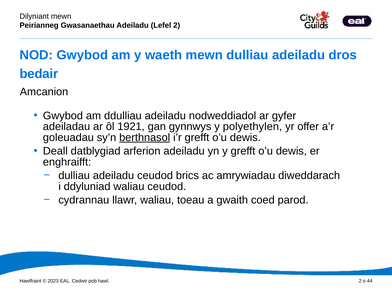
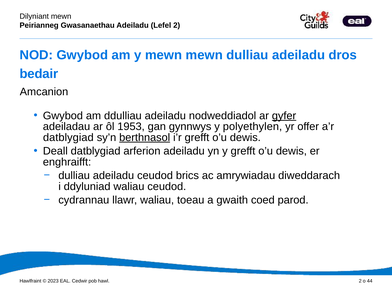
y waeth: waeth -> mewn (164, 55)
gyfer underline: none -> present (284, 116)
1921: 1921 -> 1953 (131, 127)
goleuadau: goleuadau -> datblygiad (68, 137)
